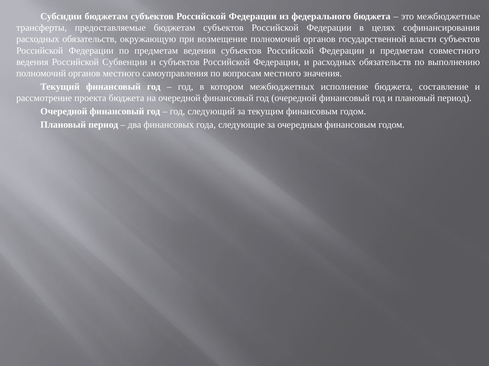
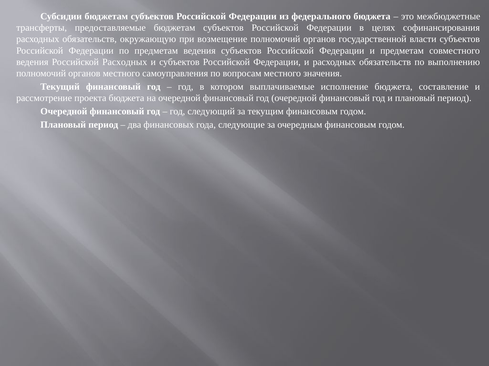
Российской Субвенции: Субвенции -> Расходных (125, 62)
межбюджетных: межбюджетных -> выплачиваемые (282, 87)
